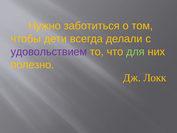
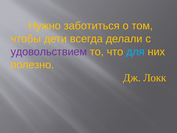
для colour: light green -> light blue (135, 52)
